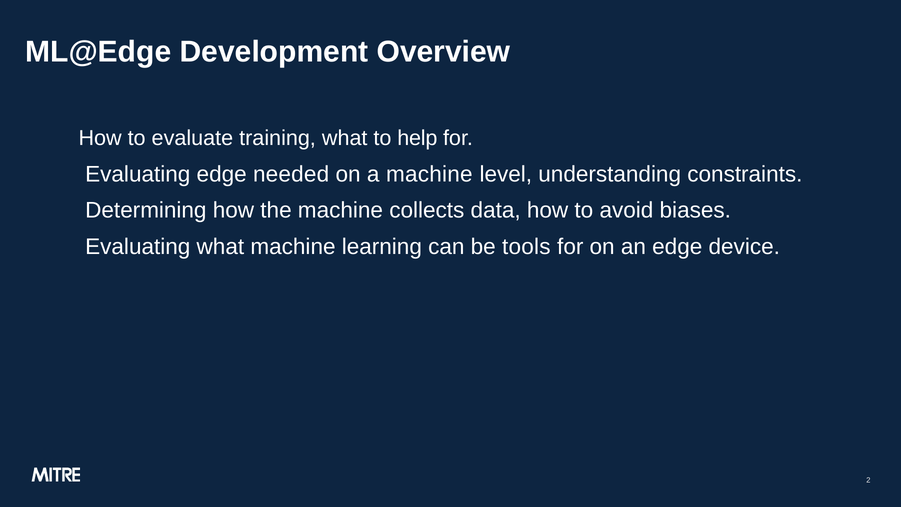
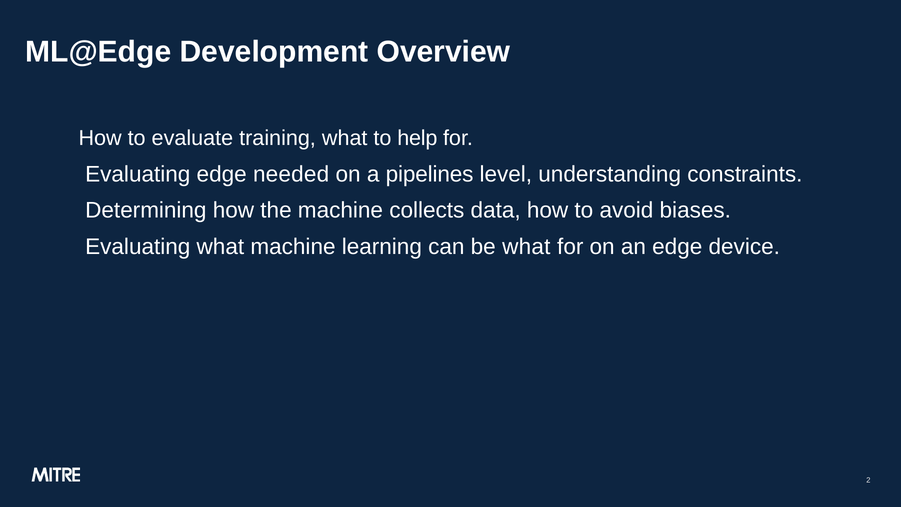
a machine: machine -> pipelines (430, 174)
be tools: tools -> what (526, 247)
